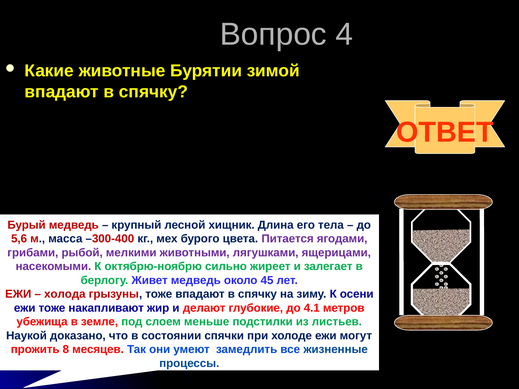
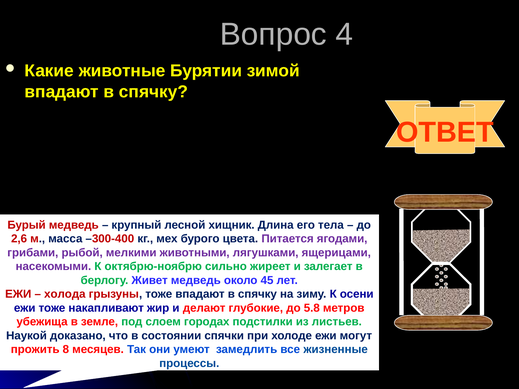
5,6: 5,6 -> 2,6 (19, 239)
4.1: 4.1 -> 5.8 (312, 308)
меньше: меньше -> городах (207, 322)
